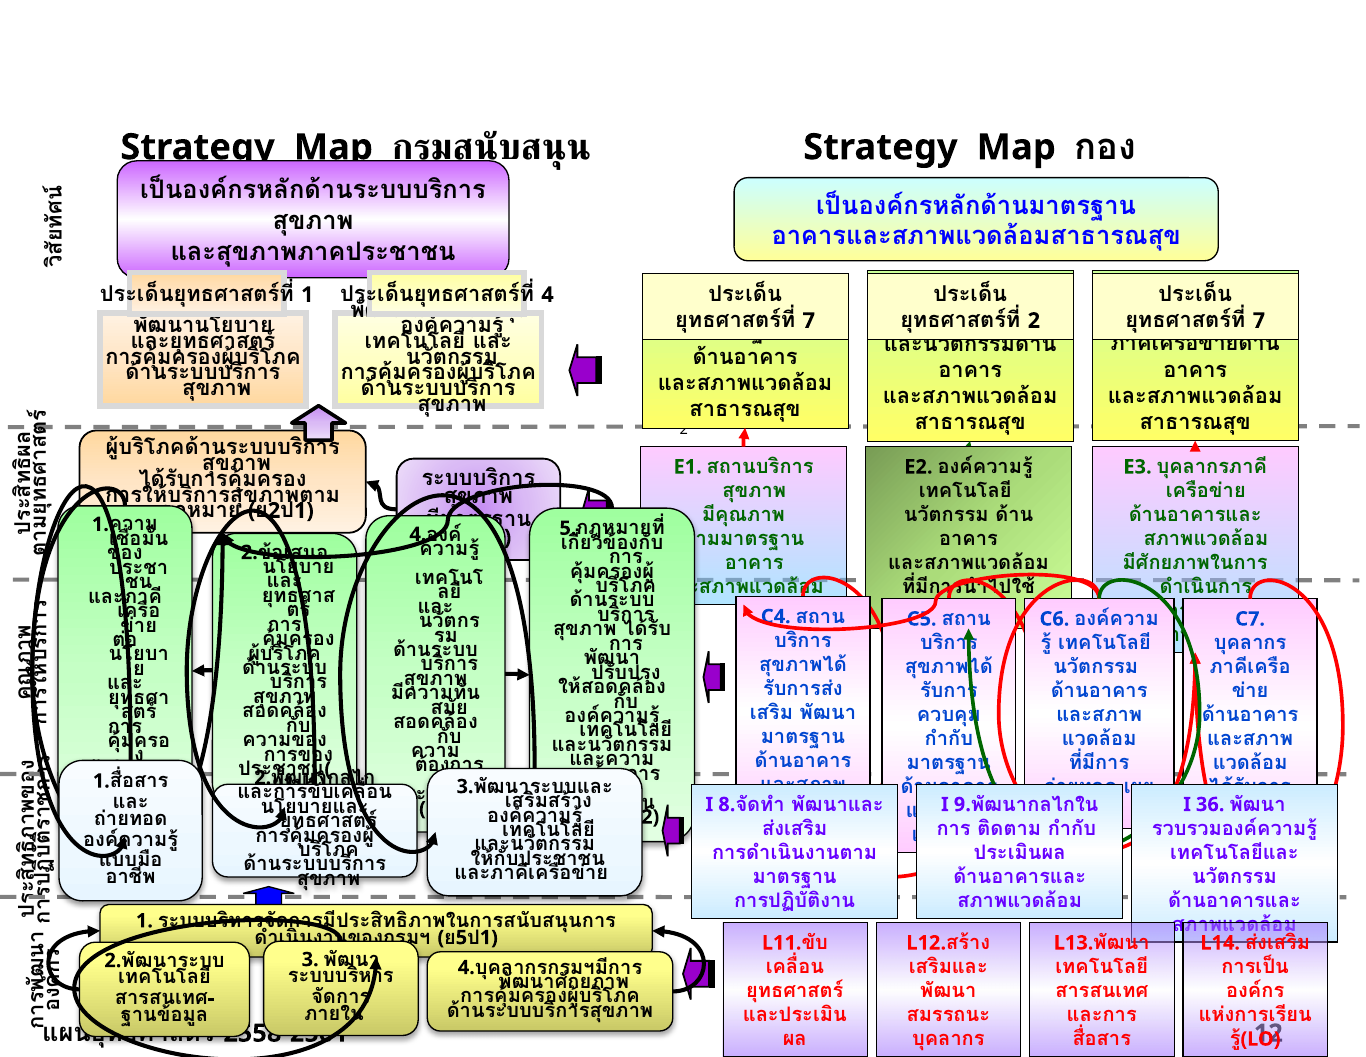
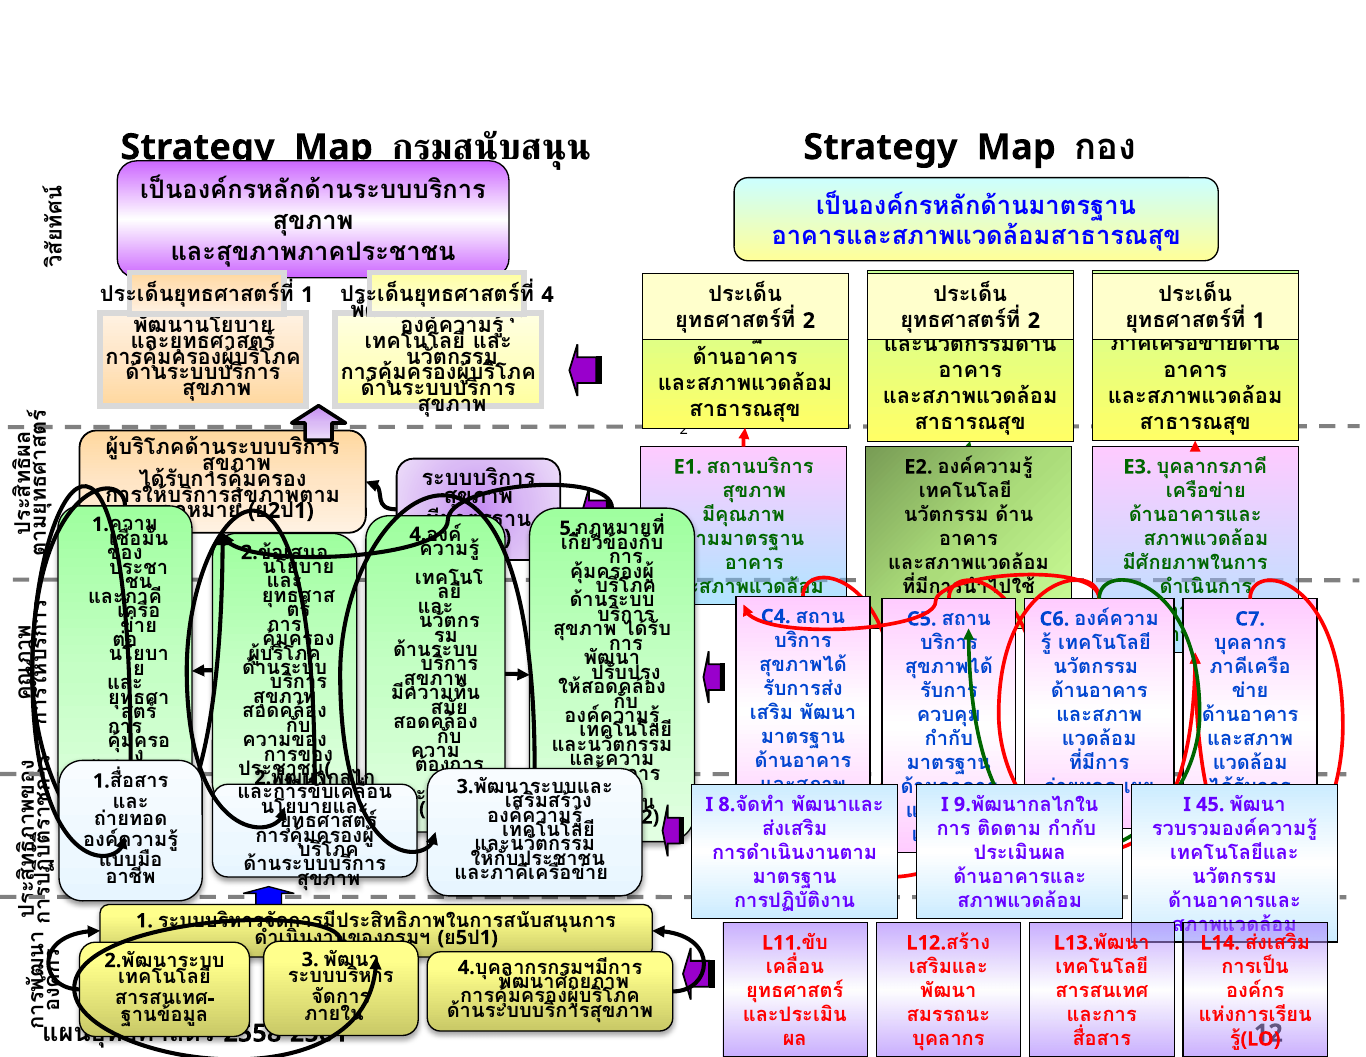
7: 7 -> 2 (809, 321)
7: 7 -> 1 (1259, 321)
36: 36 -> 45 (1210, 804)
